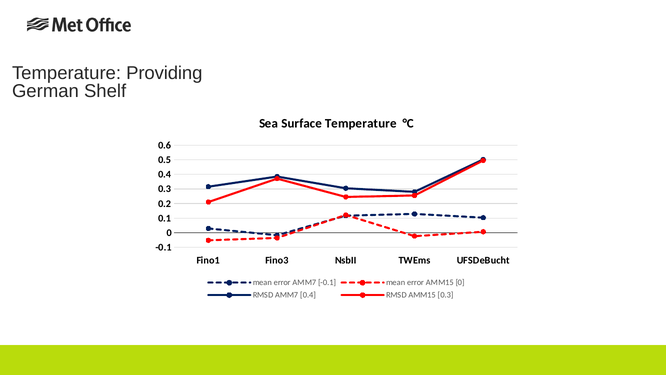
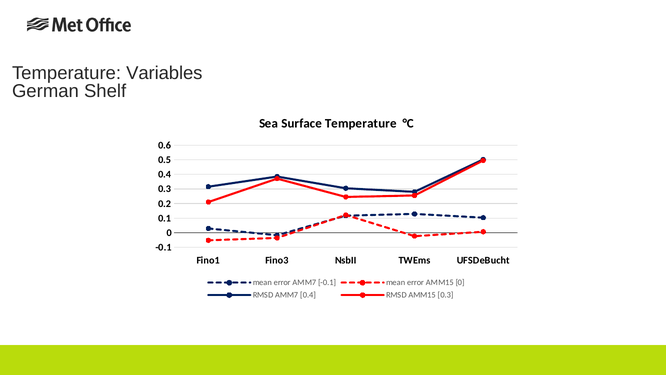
Providing: Providing -> Variables (164, 73)
